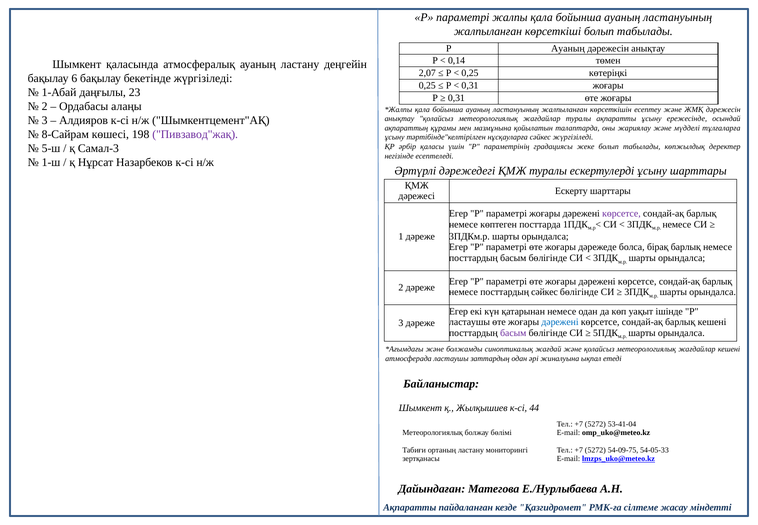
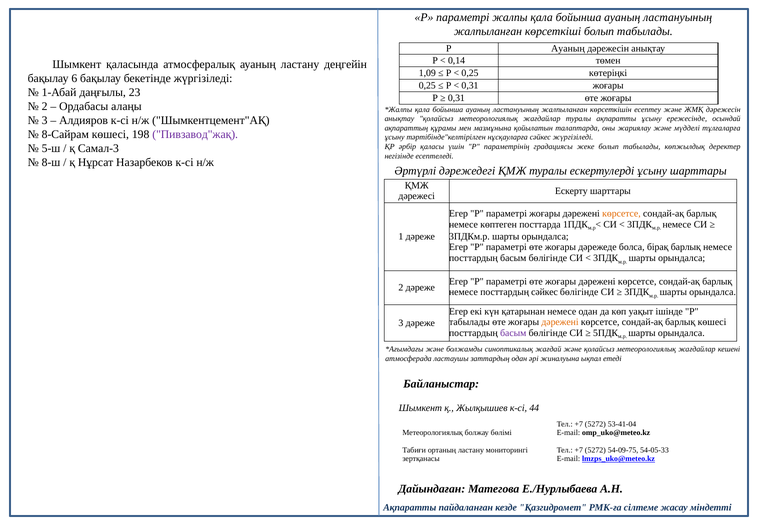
2,07: 2,07 -> 1,09 (427, 73)
1-ш: 1-ш -> 8-ш (51, 162)
көрсетсе colour: purple -> orange (621, 213)
ластаушы: ластаушы -> табылады (470, 322)
дәрежені colour: blue -> orange (560, 322)
барлық кешені: кешені -> көшесі (712, 322)
